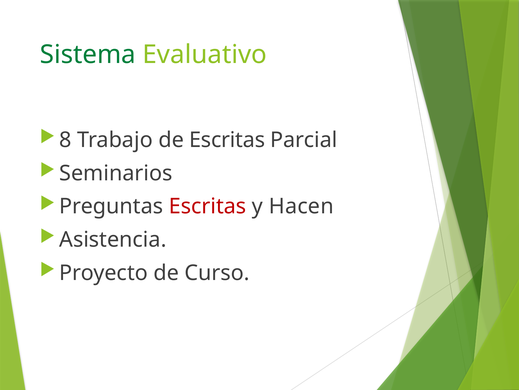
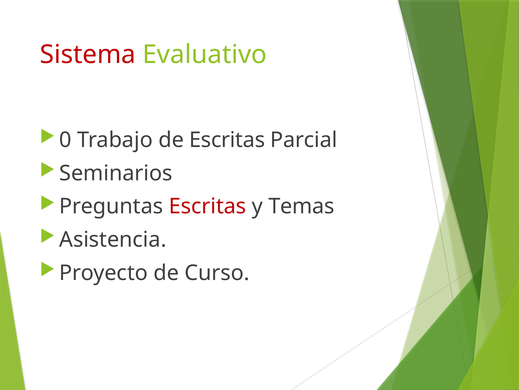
Sistema colour: green -> red (88, 55)
8: 8 -> 0 (65, 140)
Hacen: Hacen -> Temas (301, 206)
